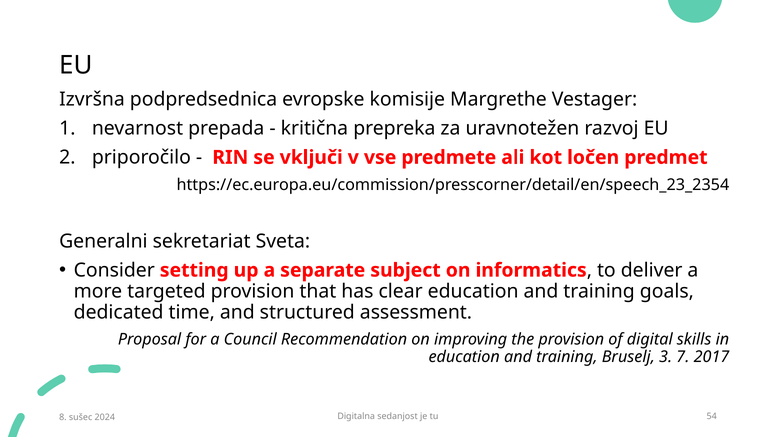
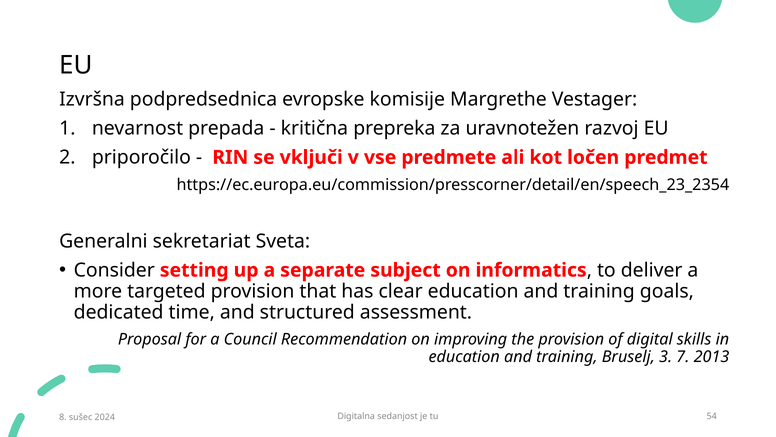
2017: 2017 -> 2013 (712, 357)
